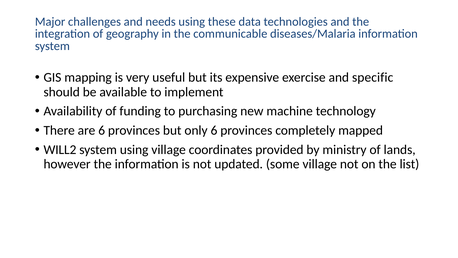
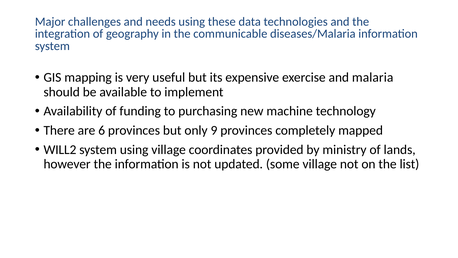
specific: specific -> malaria (373, 77)
only 6: 6 -> 9 (214, 130)
